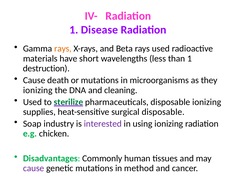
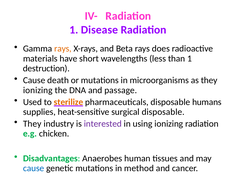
rays used: used -> does (161, 49)
cleaning: cleaning -> passage (121, 90)
sterilize colour: green -> orange (68, 102)
disposable ionizing: ionizing -> humans (207, 102)
Soap: Soap -> They (32, 124)
Commonly: Commonly -> Anaerobes (102, 158)
cause colour: purple -> blue (34, 168)
